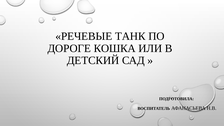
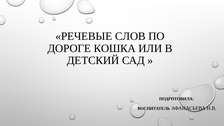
ТАНК: ТАНК -> СЛОВ (130, 36)
